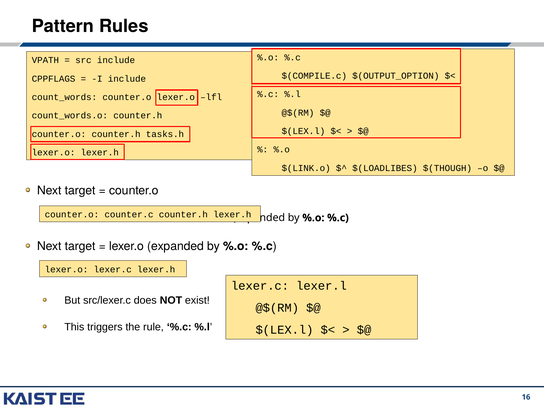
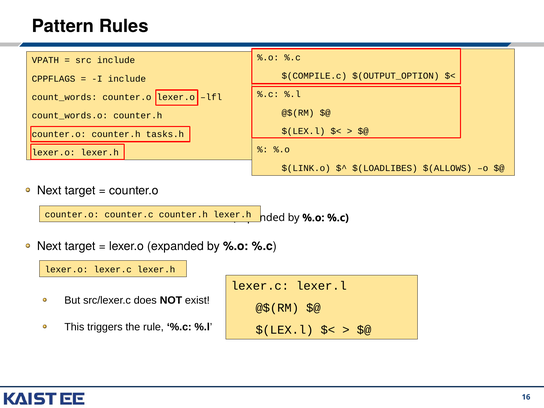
$(THOUGH: $(THOUGH -> $(ALLOWS (447, 168)
